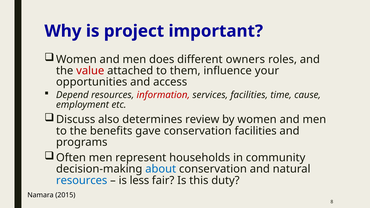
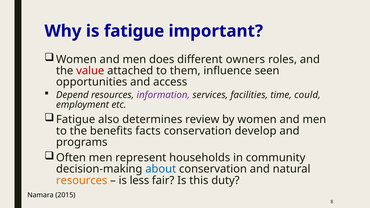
is project: project -> fatigue (134, 31)
your: your -> seen (267, 71)
information colour: red -> purple (163, 95)
cause: cause -> could (307, 95)
Discuss: Discuss -> Fatigue (76, 120)
gave: gave -> facts (148, 131)
conservation facilities: facilities -> develop (256, 131)
resources colour: blue -> orange (82, 180)
